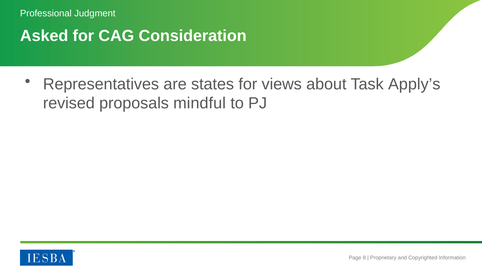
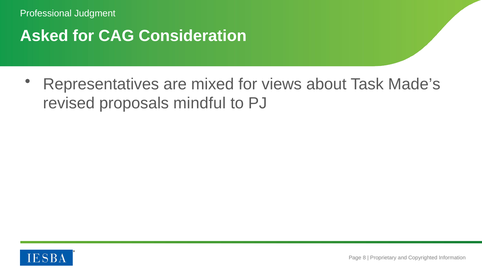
states: states -> mixed (213, 84)
Apply’s: Apply’s -> Made’s (414, 84)
